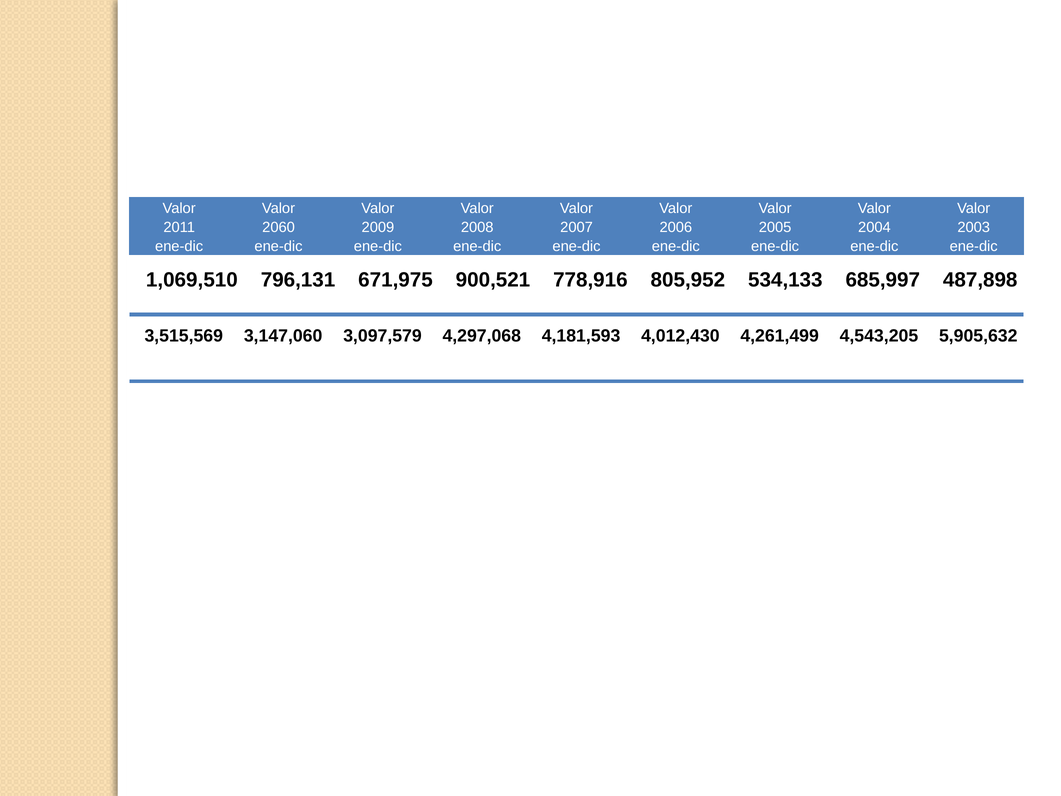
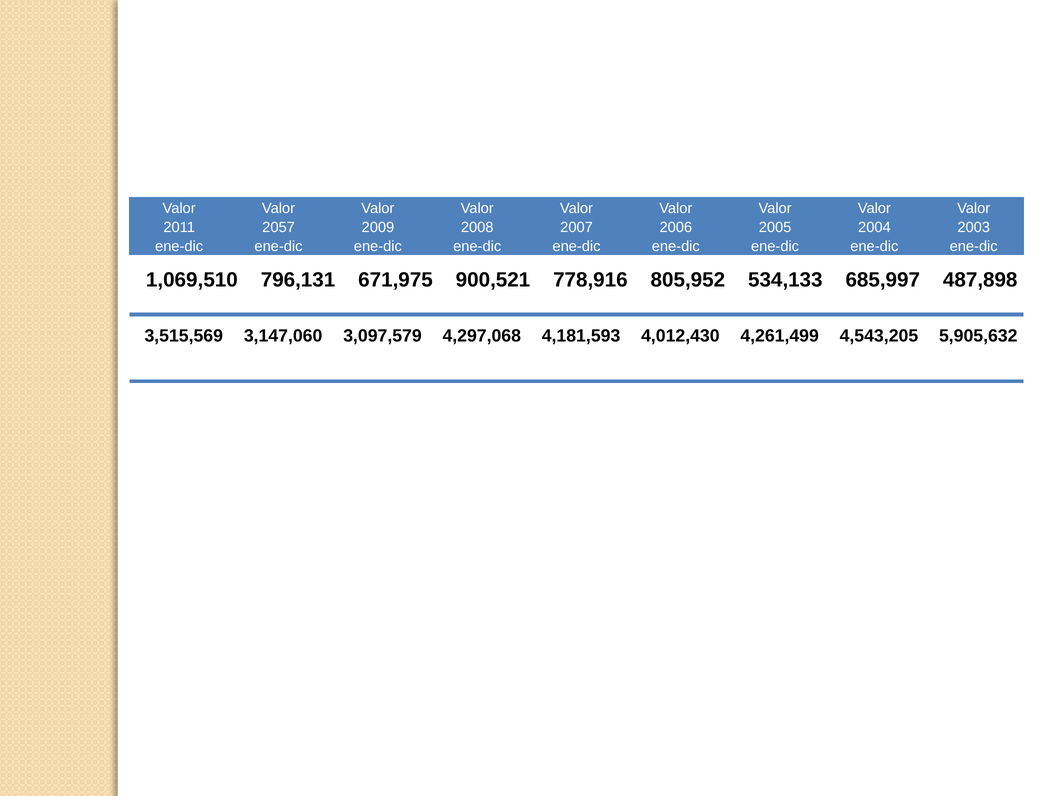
2060: 2060 -> 2057 (279, 227)
